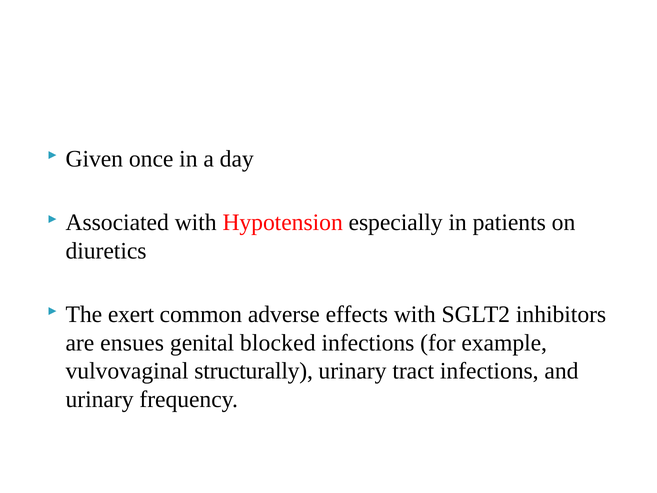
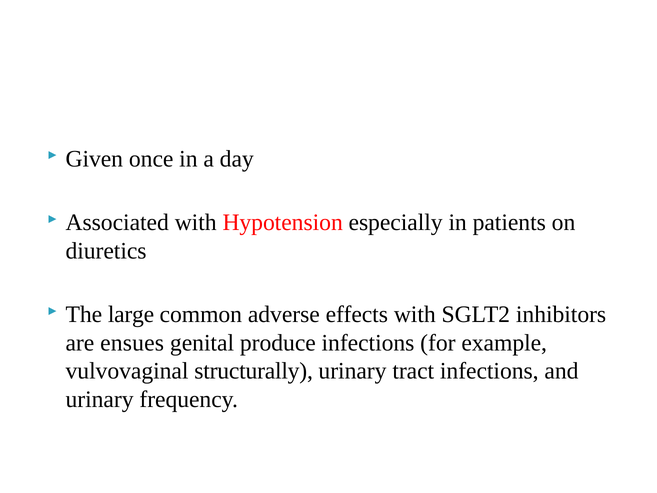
exert: exert -> large (131, 314)
blocked: blocked -> produce (278, 343)
